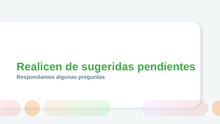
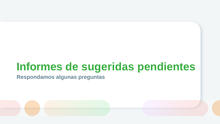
Realicen: Realicen -> Informes (40, 67)
